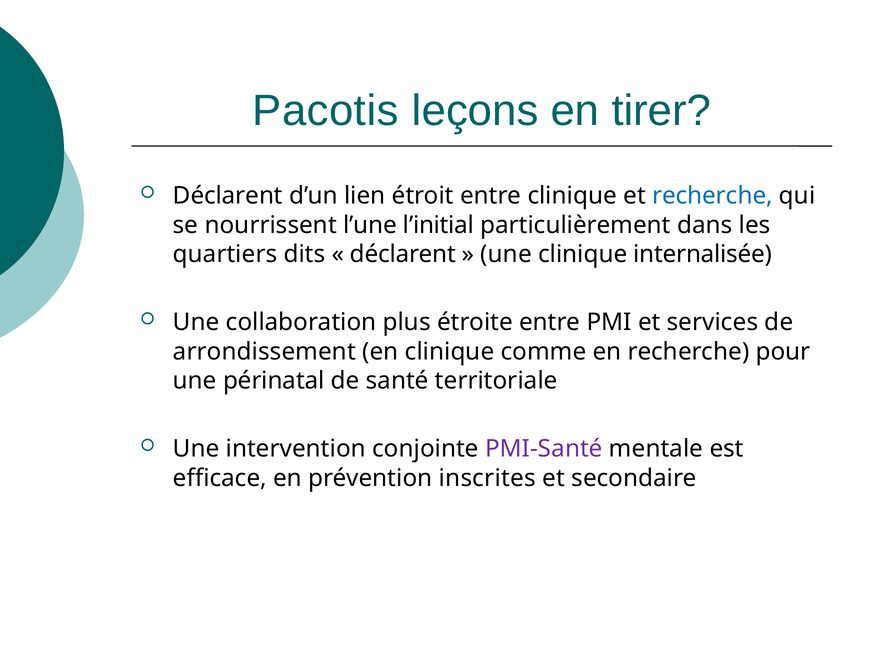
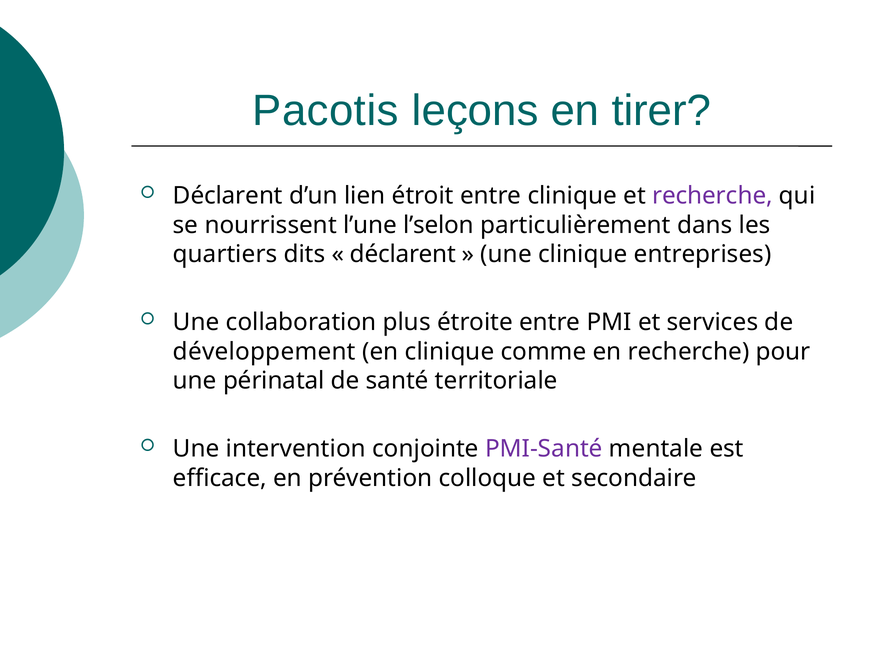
recherche colour: blue -> purple (712, 196)
l’initial: l’initial -> l’selon (439, 225)
internalisée: internalisée -> entreprises (703, 254)
arrondissement: arrondissement -> développement (264, 352)
inscrites: inscrites -> colloque (487, 478)
